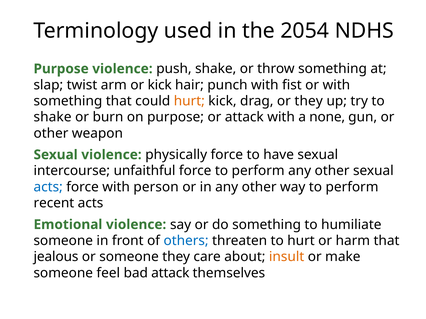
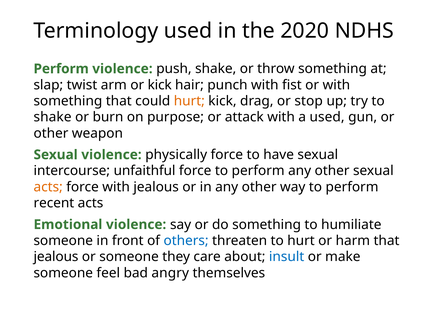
2054: 2054 -> 2020 (305, 31)
Purpose: Purpose -> Perform (61, 69)
or they: they -> stop (309, 101)
a none: none -> used (327, 117)
acts colour: blue -> orange (48, 187)
with person: person -> jealous (156, 187)
insult colour: orange -> blue (287, 257)
bad attack: attack -> angry (170, 273)
